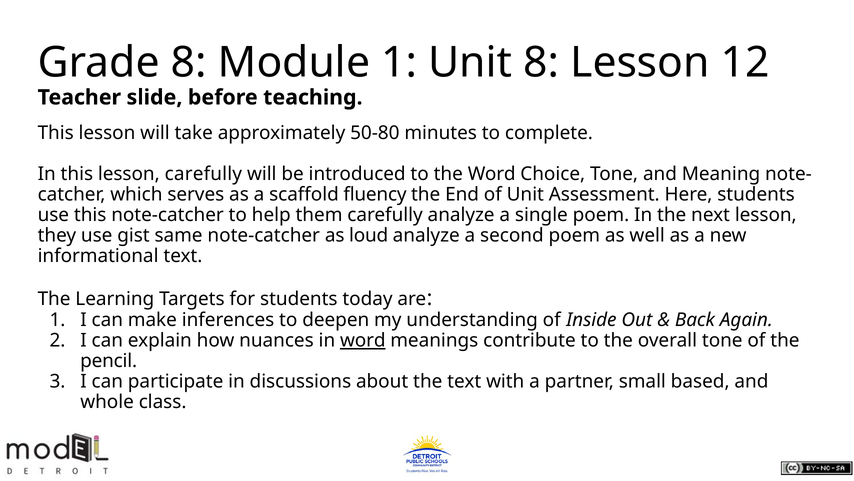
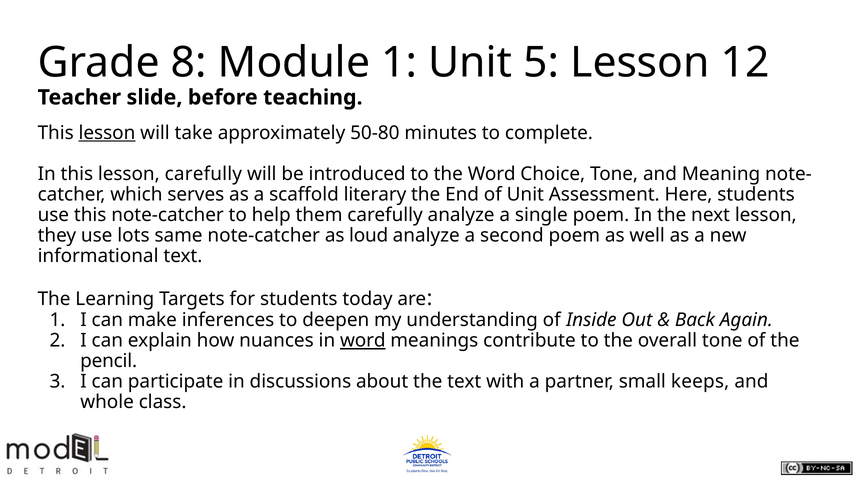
Unit 8: 8 -> 5 (541, 63)
lesson underline: none -> present (107, 133)
fluency: fluency -> literary (375, 194)
gist: gist -> lots (133, 235)
based: based -> keeps (700, 381)
